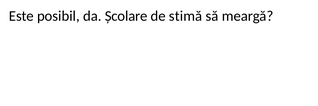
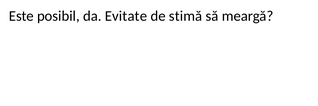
Școlare: Școlare -> Evitate (126, 16)
